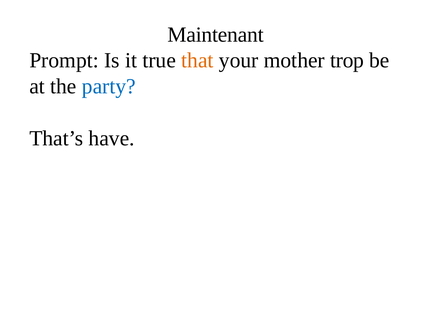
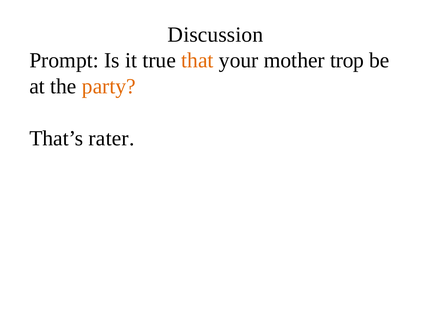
Maintenant: Maintenant -> Discussion (215, 34)
party colour: blue -> orange (109, 86)
have: have -> rater (112, 138)
